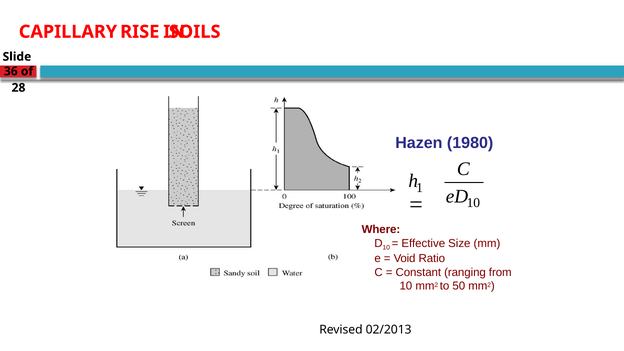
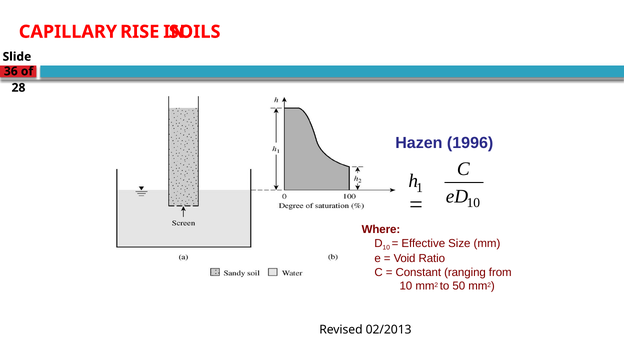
1980: 1980 -> 1996 (470, 143)
